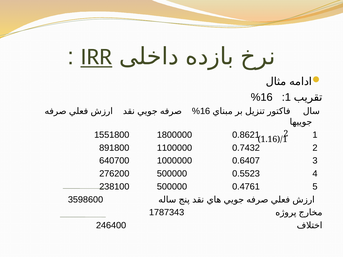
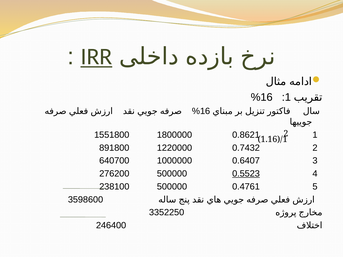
1100000: 1100000 -> 1220000 (174, 148)
0.5523 underline: none -> present (246, 174)
1787343: 1787343 -> 3352250 (167, 213)
